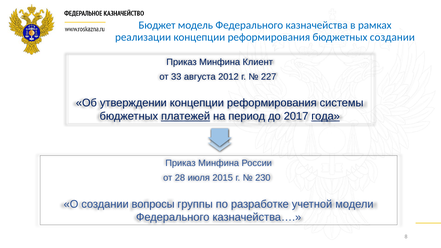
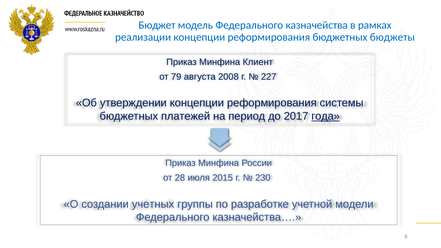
бюджетных создании: создании -> бюджеты (392, 37)
33: 33 -> 79 (176, 77)
2012: 2012 -> 2008 (228, 77)
платежей underline: present -> none (186, 116)
вопросы: вопросы -> учетных (153, 204)
